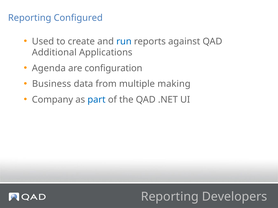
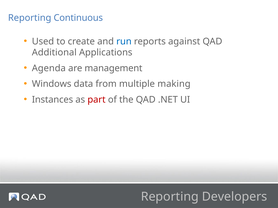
Configured: Configured -> Continuous (78, 18)
configuration: configuration -> management (113, 68)
Business: Business -> Windows (52, 84)
Company: Company -> Instances (52, 100)
part colour: blue -> red (97, 100)
